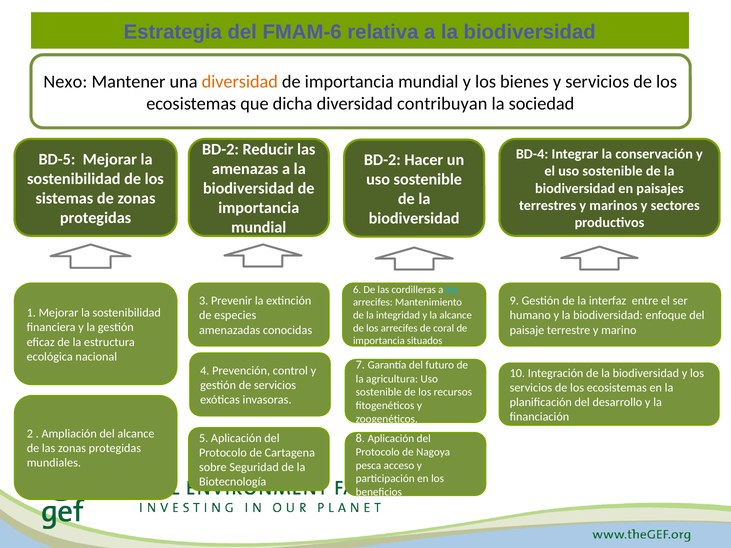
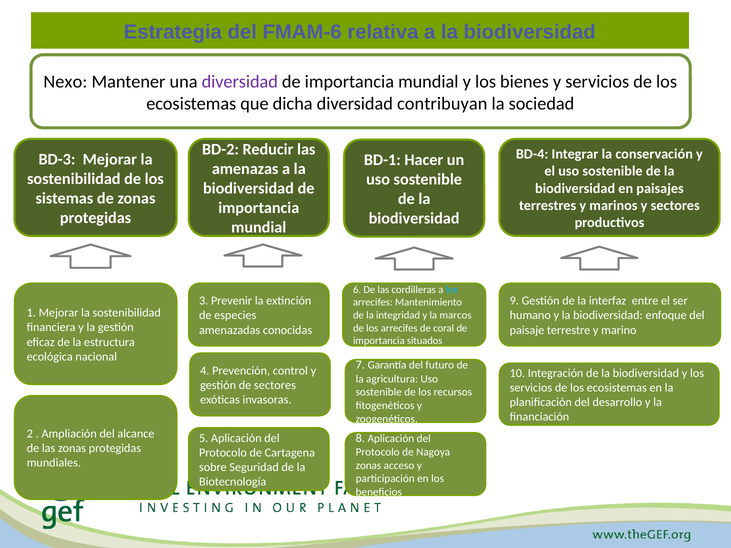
diversidad colour: orange -> purple (240, 82)
BD-5: BD-5 -> BD-3 (57, 159)
BD-2: BD-2 -> BD-1 (382, 160)
la alcance: alcance -> marcos (456, 315)
de servicios: servicios -> sectores (275, 385)
pesca: pesca -> zonas (368, 466)
